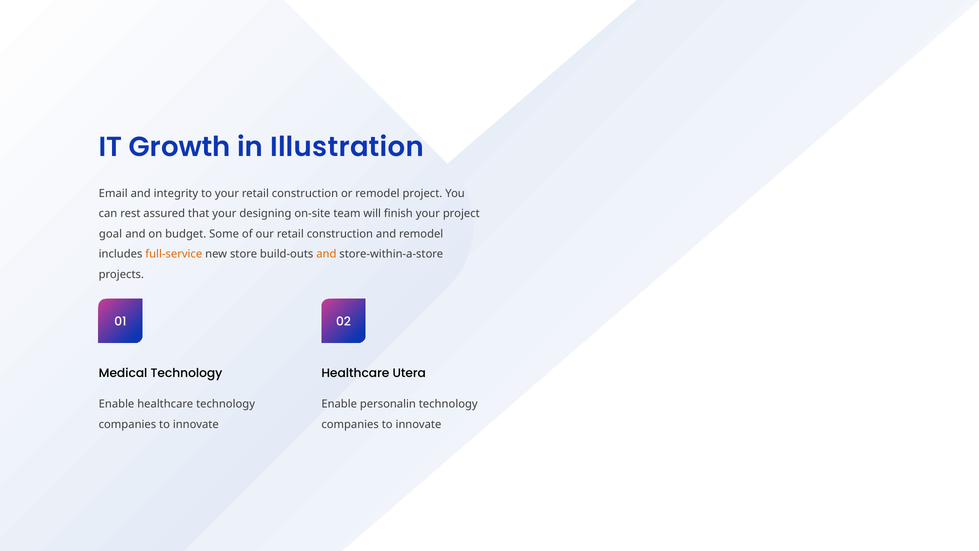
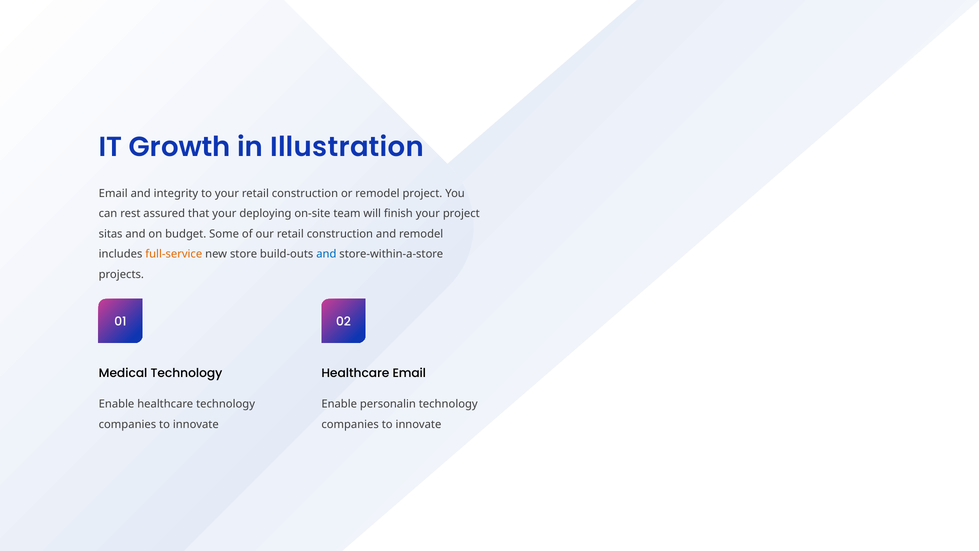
designing: designing -> deploying (265, 214)
goal: goal -> sitas (111, 234)
and colour: orange -> blue (326, 254)
Healthcare Utera: Utera -> Email (409, 373)
